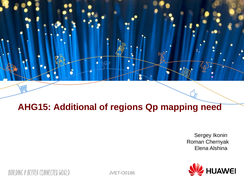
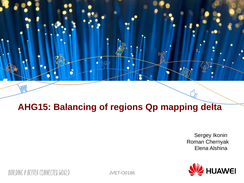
Additional: Additional -> Balancing (75, 107)
need: need -> delta (211, 107)
